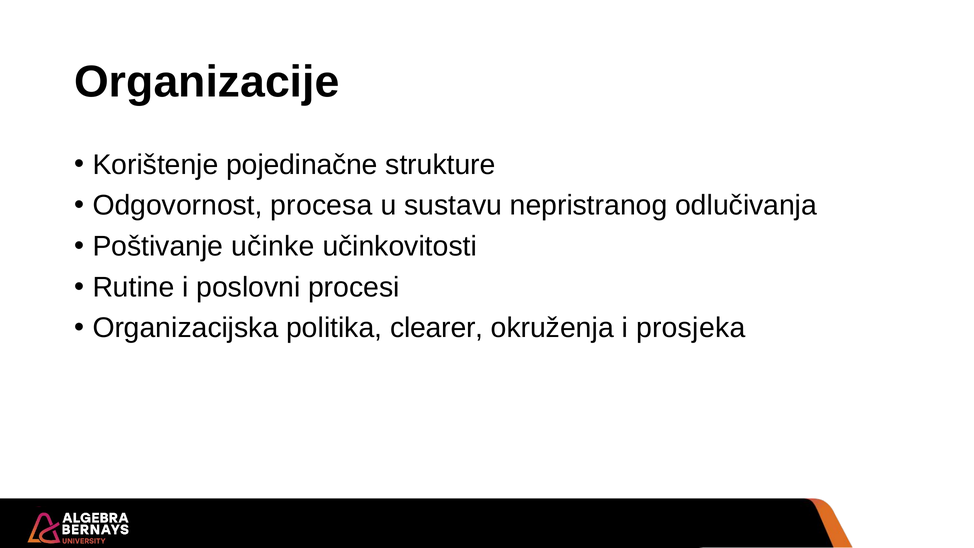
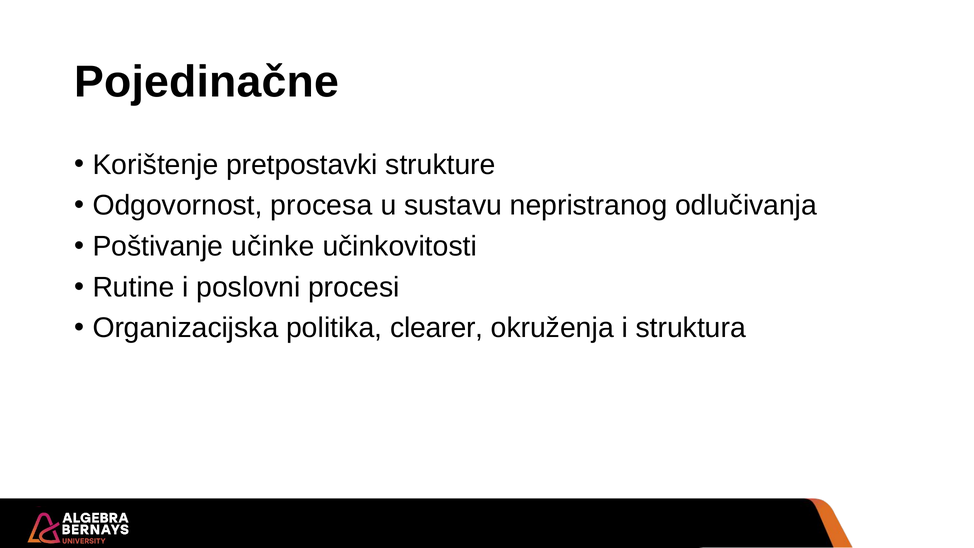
Organizacije: Organizacije -> Pojedinačne (207, 82)
pojedinačne: pojedinačne -> pretpostavki (302, 165)
prosjeka: prosjeka -> struktura (691, 328)
